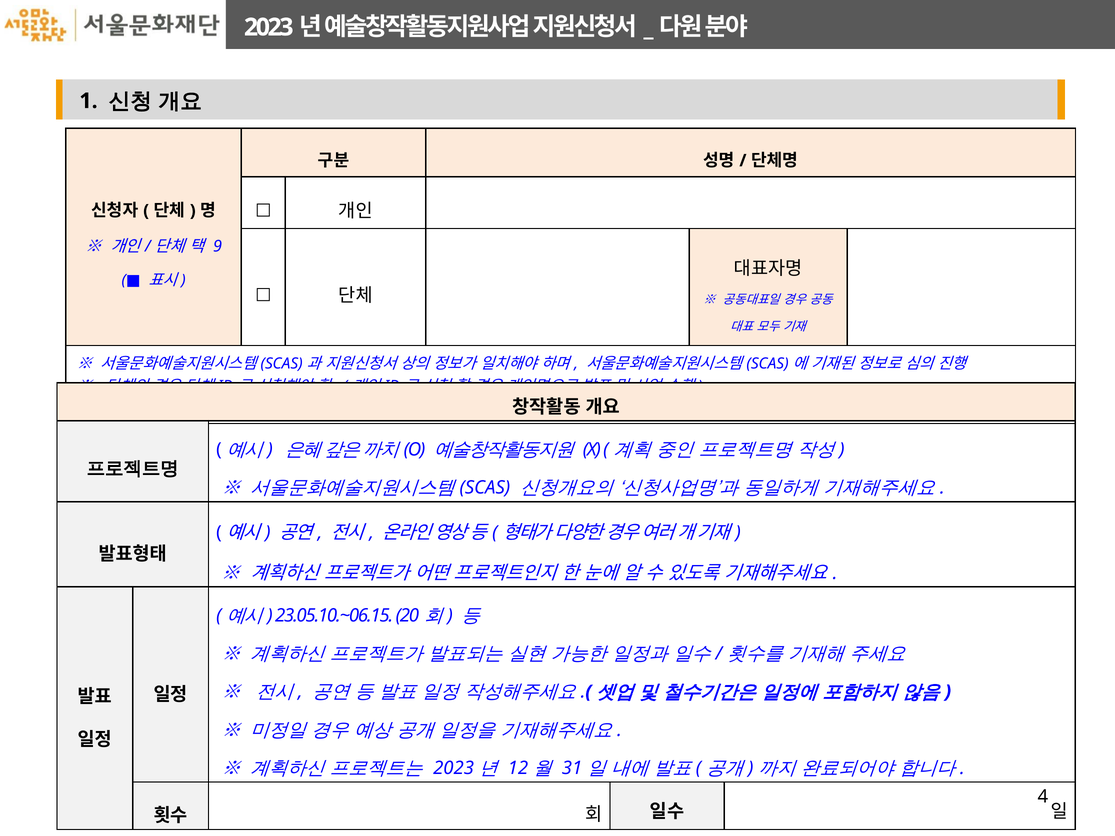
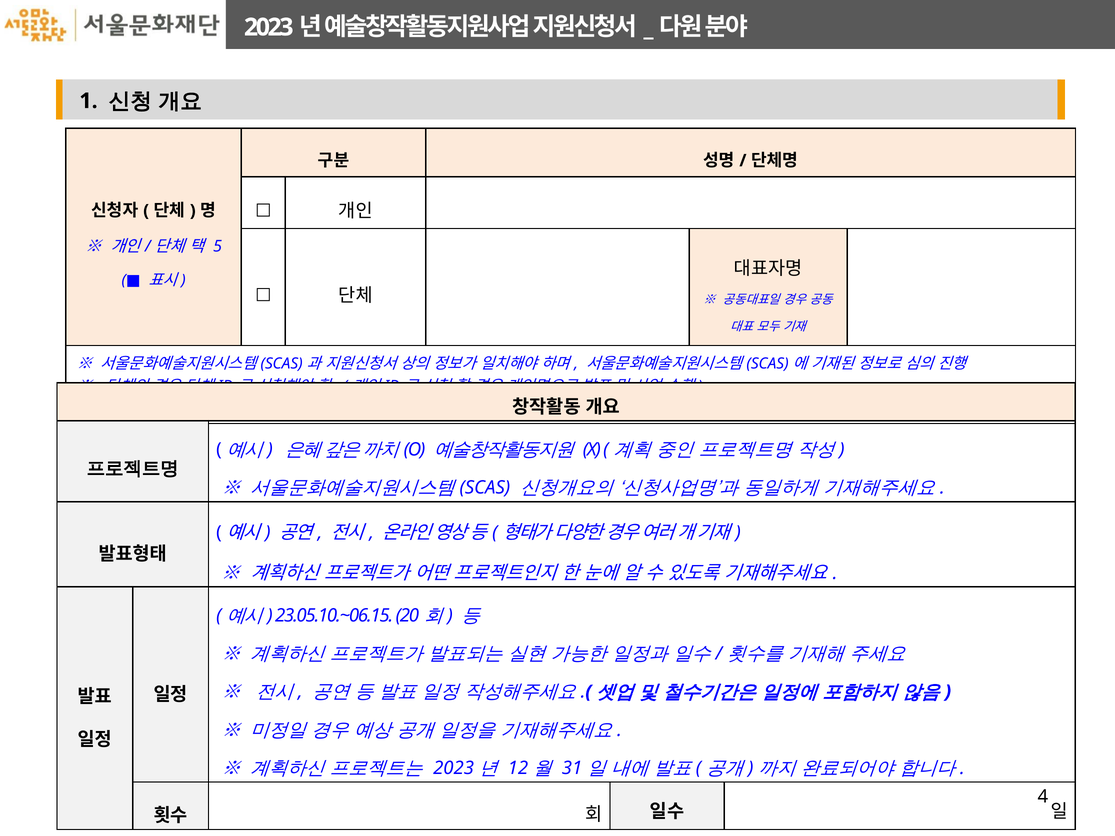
9: 9 -> 5 (218, 246)
